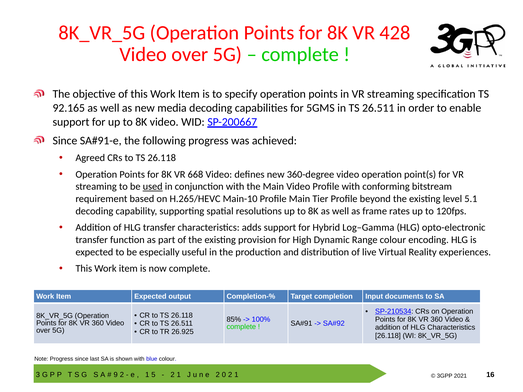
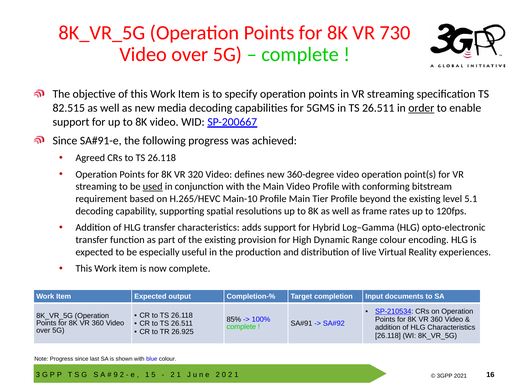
428: 428 -> 730 (395, 33)
92.165: 92.165 -> 82.515 (69, 108)
order underline: none -> present (421, 108)
668: 668 -> 320 (195, 175)
